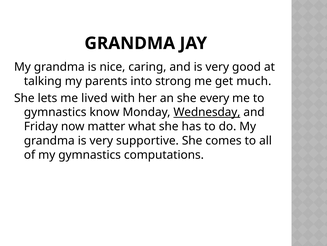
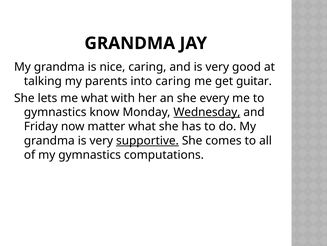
into strong: strong -> caring (173, 81)
much: much -> guitar (254, 81)
me lived: lived -> what (95, 98)
supportive underline: none -> present (147, 140)
